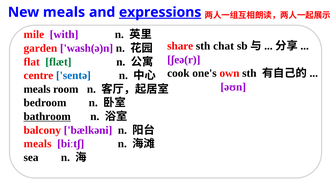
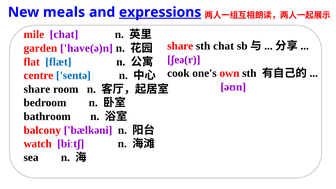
mile with: with -> chat (64, 34)
wash(ə)n: wash(ə)n -> have(ə)n (86, 48)
flæt colour: green -> blue (58, 62)
meals: meals -> share (37, 89)
bathroom underline: present -> none (47, 116)
meals: meals -> watch (38, 144)
